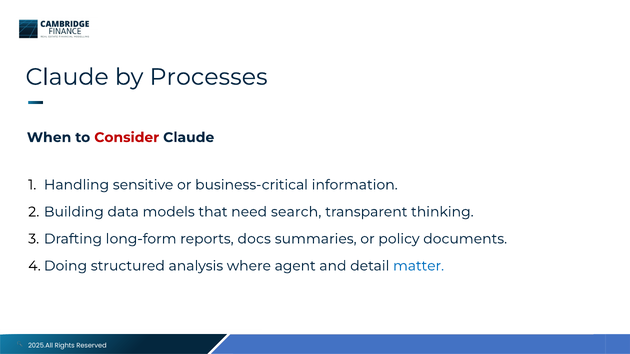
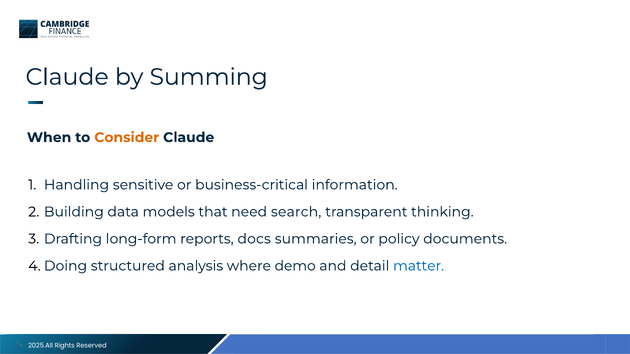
Processes: Processes -> Summing (209, 77)
Consider colour: red -> orange (127, 138)
agent: agent -> demo (295, 266)
